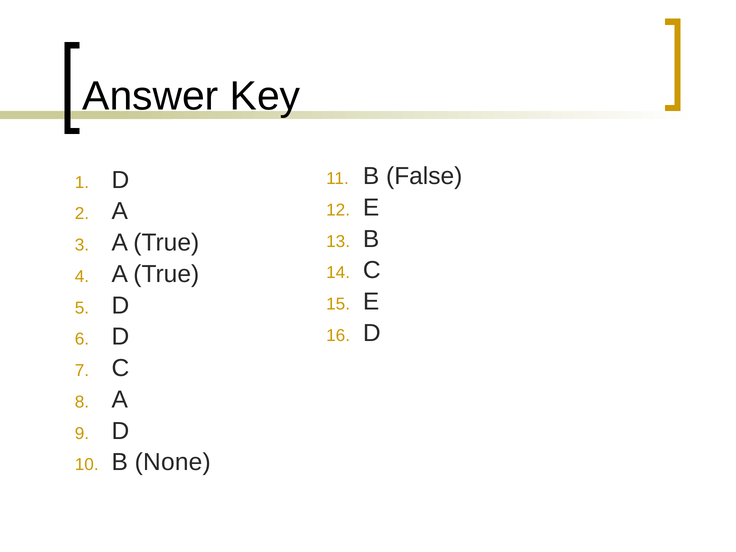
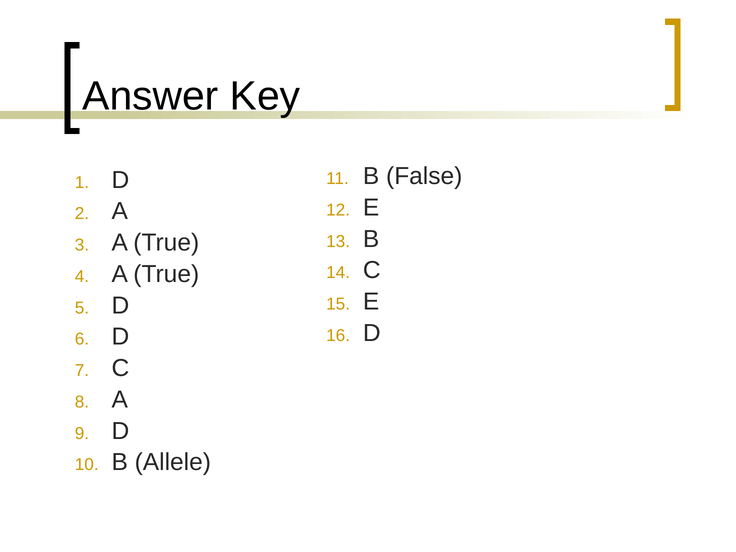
None: None -> Allele (173, 462)
